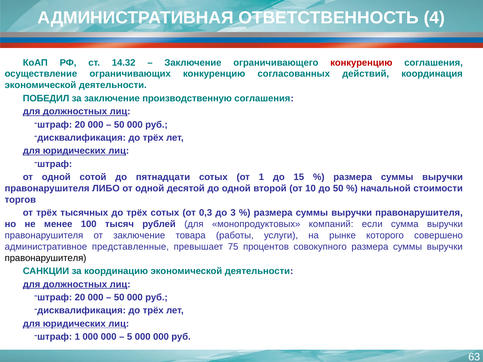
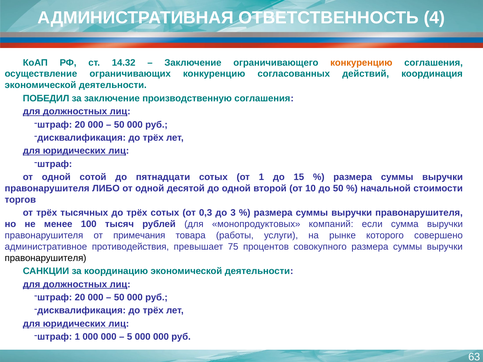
конкуренцию colour: red -> orange (361, 63)
от заключение: заключение -> примечания (139, 236)
представленные: представленные -> противодействия (130, 247)
